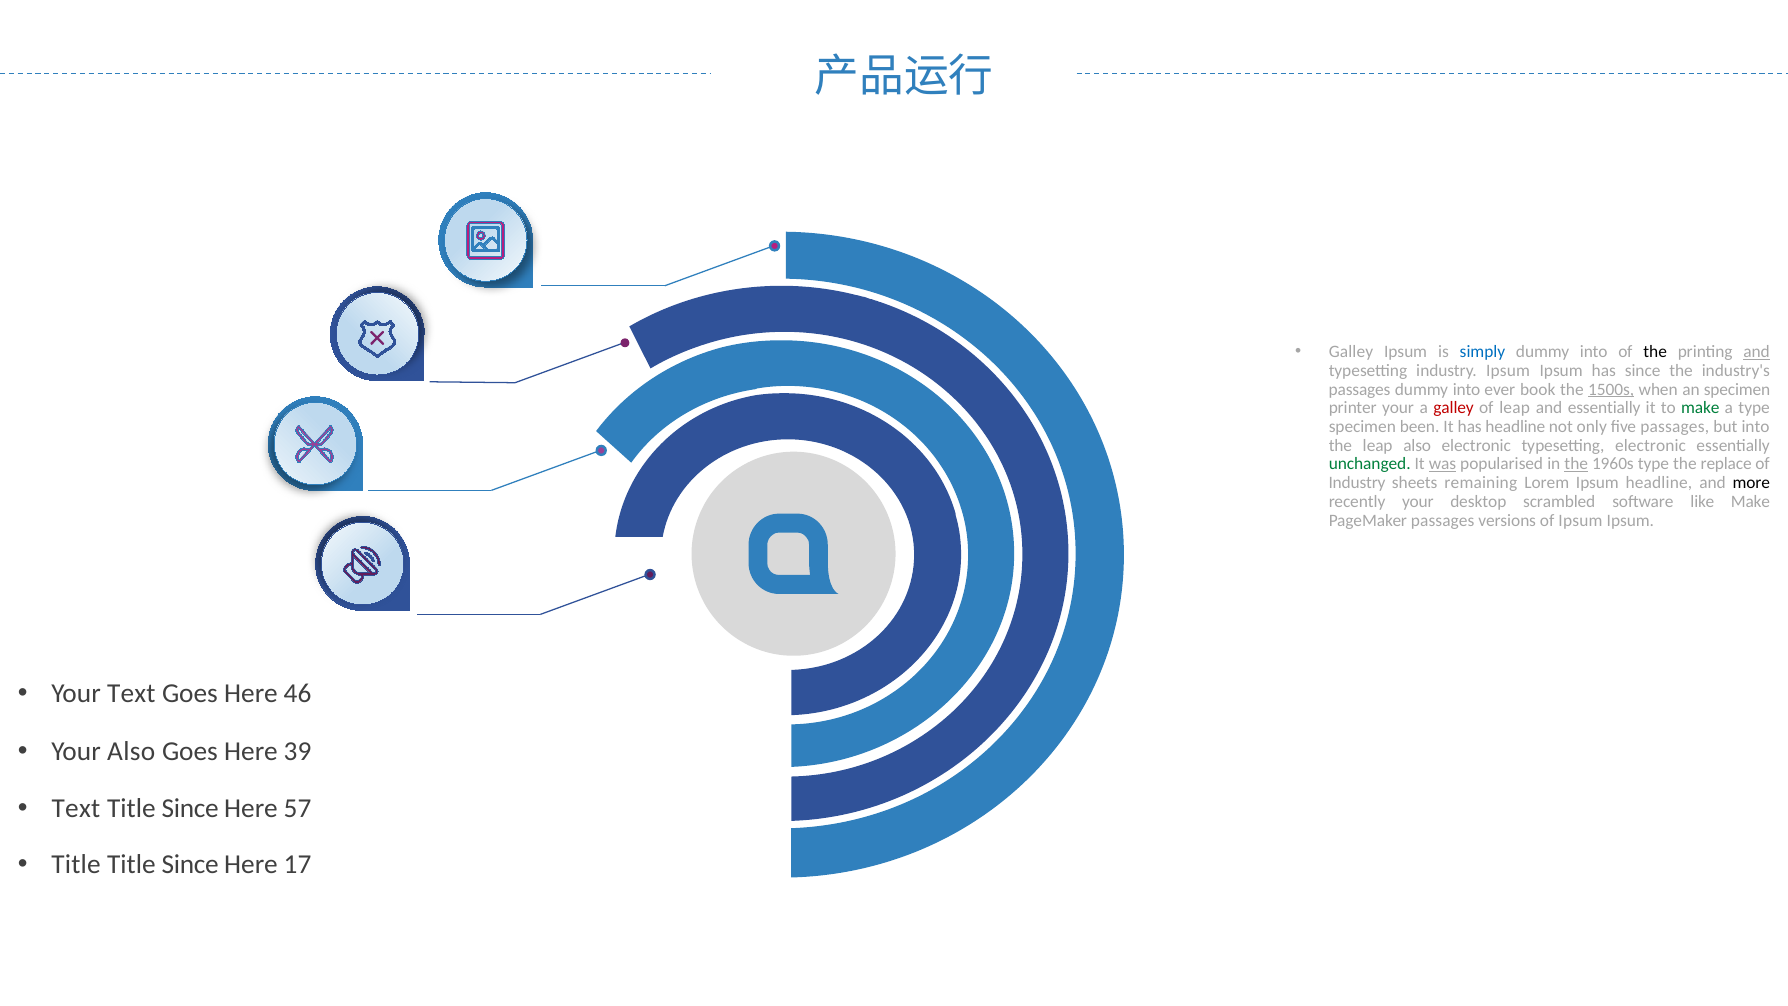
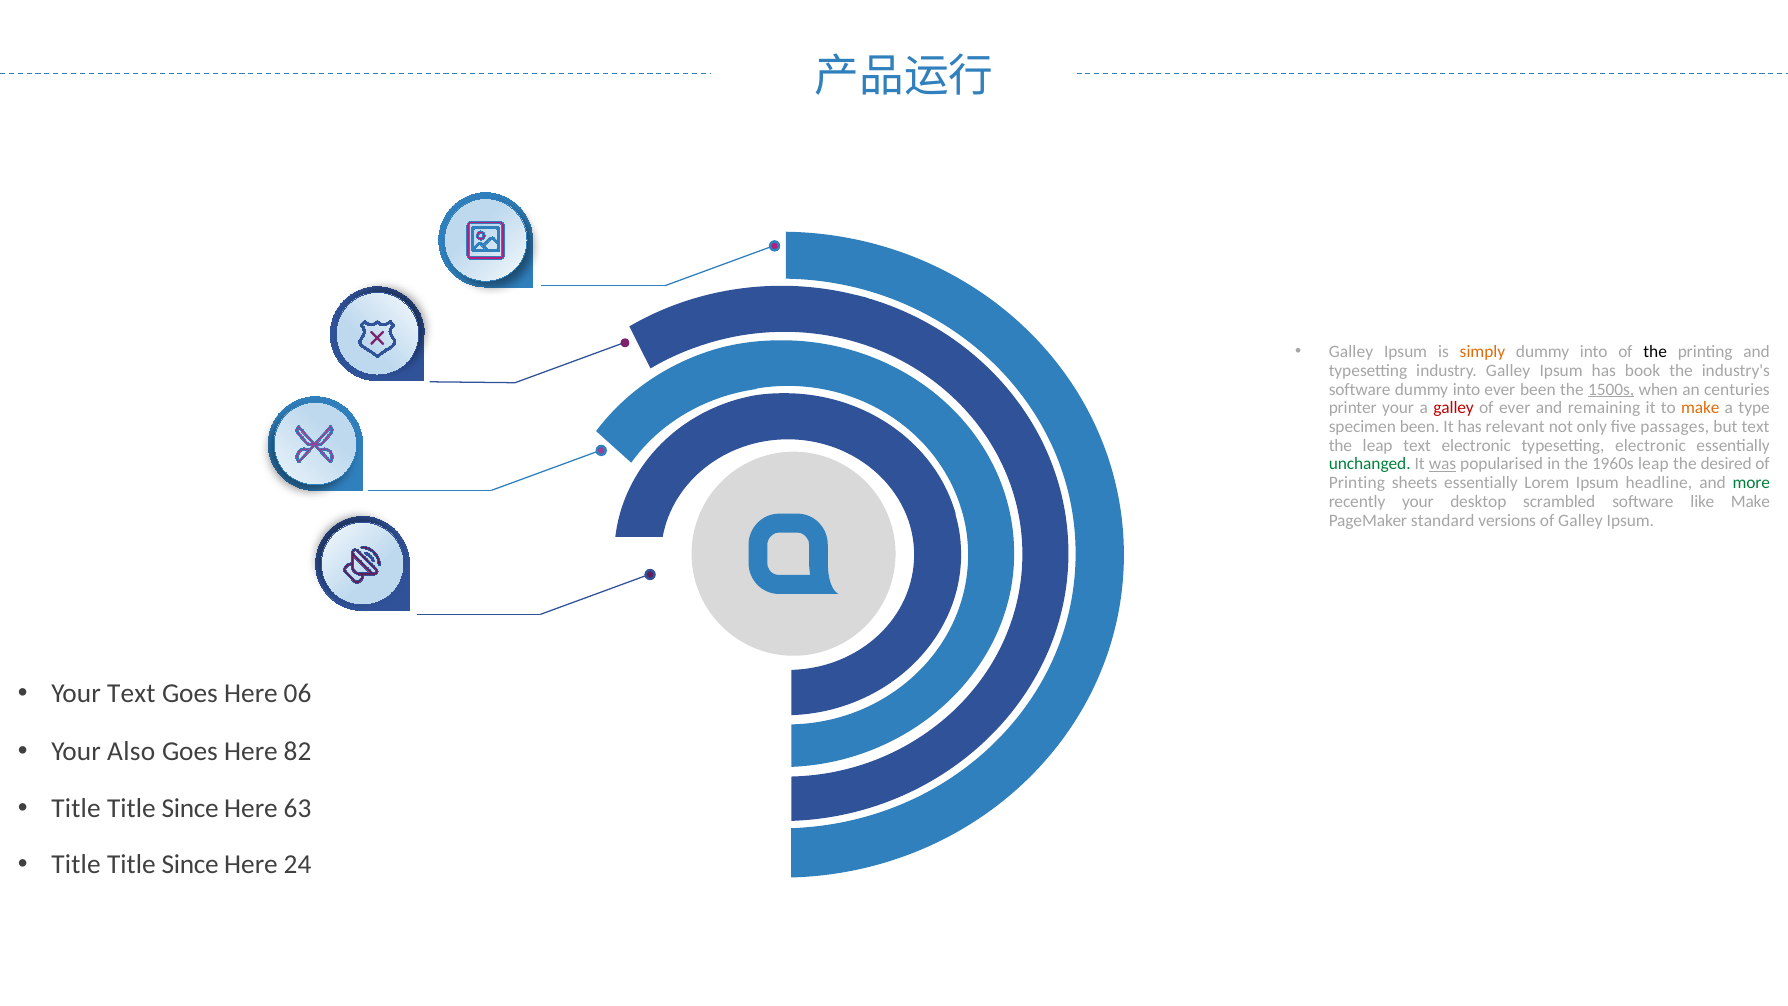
simply colour: blue -> orange (1482, 352)
and underline: present -> none (1757, 352)
industry Ipsum: Ipsum -> Galley (1508, 371)
has since: since -> book (1643, 371)
passages: passages -> software (1360, 389)
ever book: book -> been (1538, 389)
an specimen: specimen -> centuries (1737, 389)
of leap: leap -> ever (1515, 408)
and essentially: essentially -> remaining (1604, 408)
make colour: green -> orange (1700, 408)
has headline: headline -> relevant (1515, 427)
but into: into -> text (1755, 427)
leap also: also -> text (1417, 445)
the underline: present -> none (1576, 464)
1960s type: type -> leap (1653, 464)
replace: replace -> desired (1726, 464)
Industry: Industry -> Printing (1357, 483)
sheets remaining: remaining -> essentially (1481, 483)
more colour: black -> green (1751, 483)
PageMaker passages: passages -> standard (1443, 520)
of Ipsum: Ipsum -> Galley (1580, 520)
46: 46 -> 06 (298, 693)
39: 39 -> 82 (298, 751)
Text: Text -> Title (76, 808)
57: 57 -> 63 (298, 808)
17: 17 -> 24 (298, 865)
